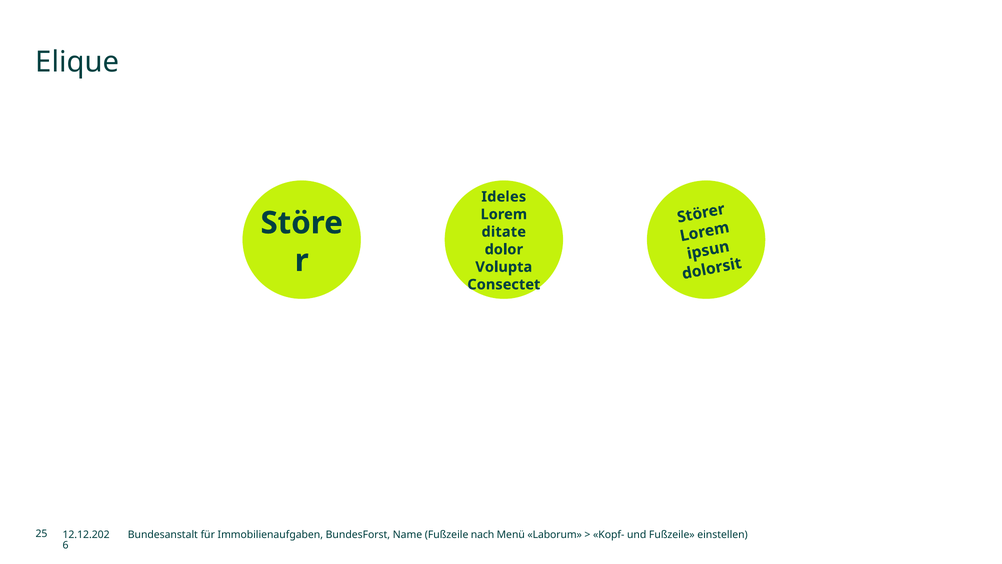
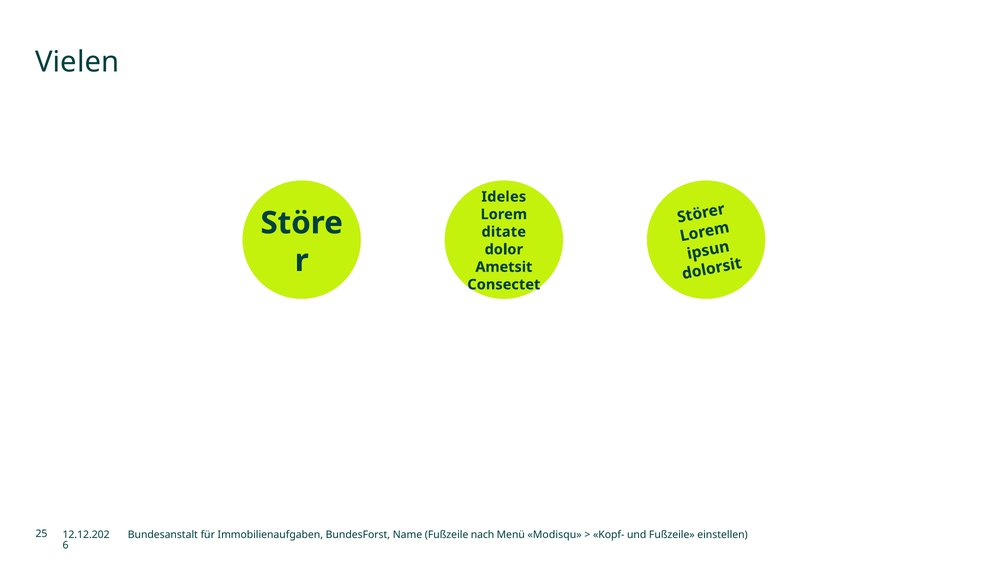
Elique: Elique -> Vielen (77, 62)
Volupta: Volupta -> Ametsit (504, 267)
Laborum: Laborum -> Modisqu (555, 534)
